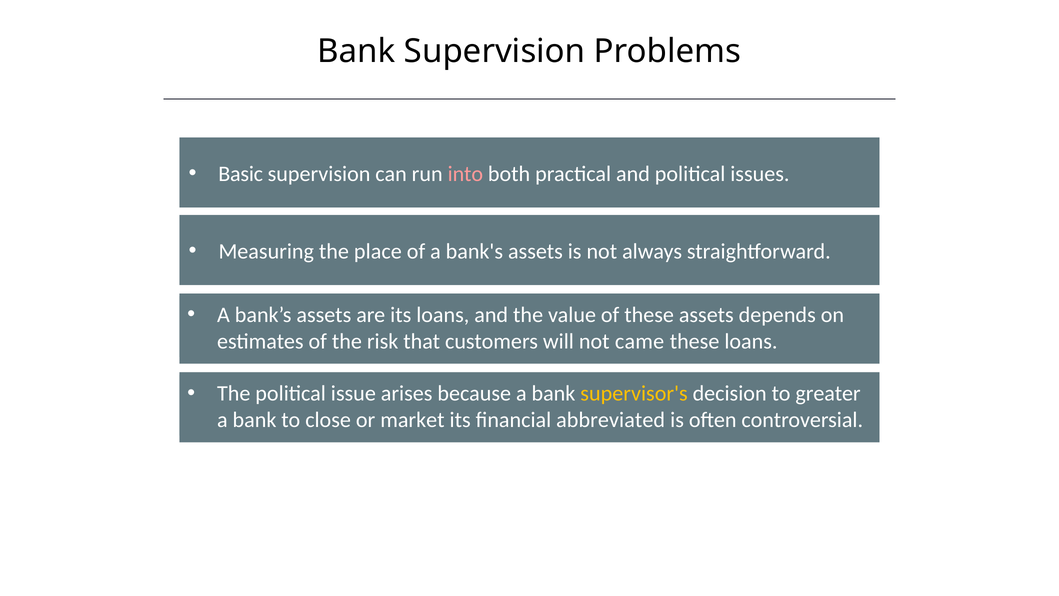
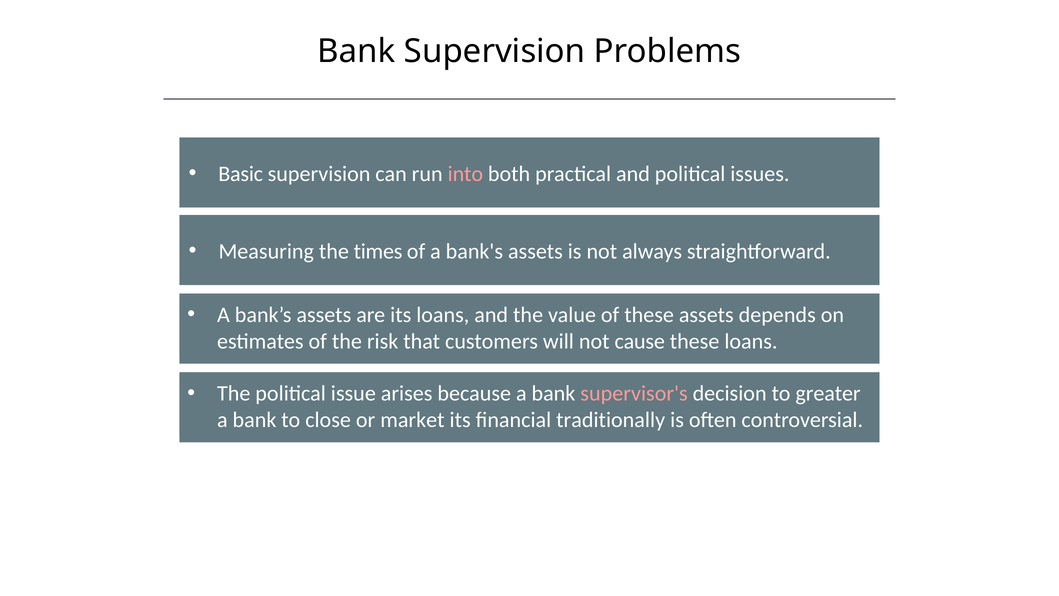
place: place -> times (378, 251)
came: came -> cause (640, 341)
supervisor's colour: yellow -> pink (634, 393)
abbreviated: abbreviated -> traditionally (611, 420)
